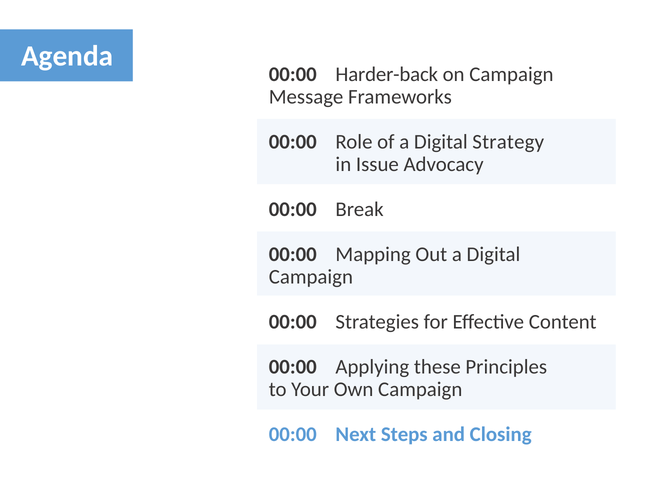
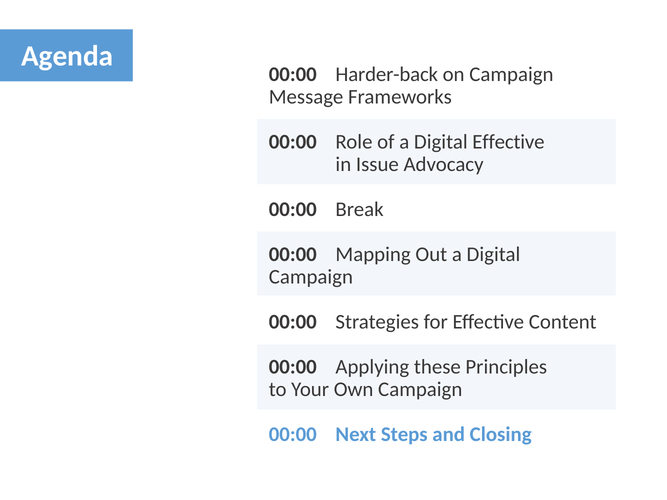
Digital Strategy: Strategy -> Effective (508, 142)
